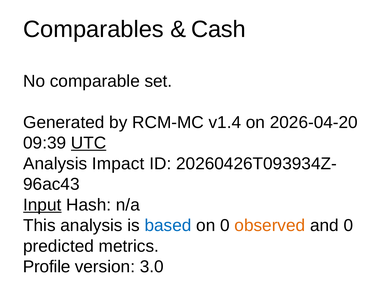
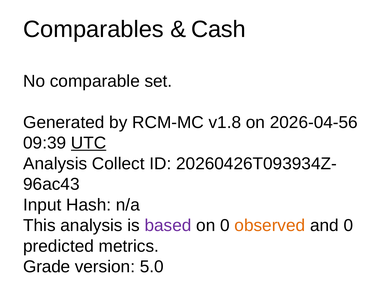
v1.4: v1.4 -> v1.8 (225, 122)
2026-04-20: 2026-04-20 -> 2026-04-56 (314, 122)
Impact: Impact -> Collect (118, 164)
Input underline: present -> none (42, 205)
based colour: blue -> purple (168, 226)
Profile: Profile -> Grade (47, 267)
3.0: 3.0 -> 5.0 (152, 267)
